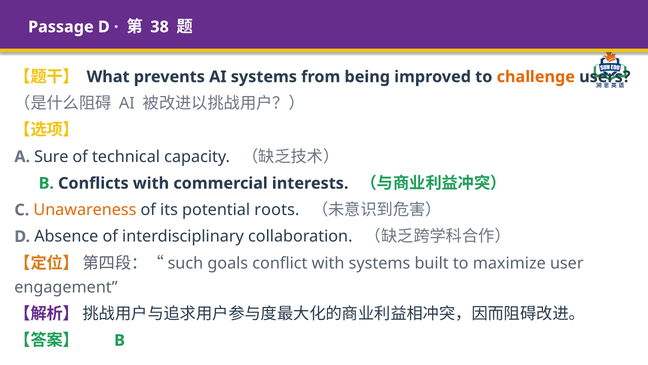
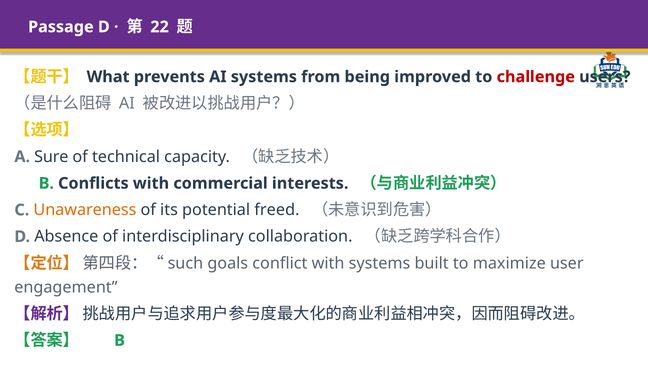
38: 38 -> 22 (160, 27)
challenge colour: orange -> red (536, 77)
roots: roots -> freed (277, 210)
